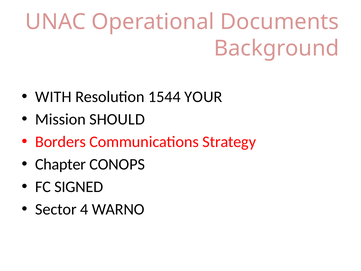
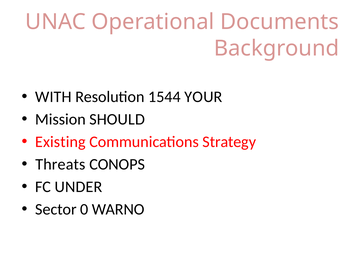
Borders: Borders -> Existing (60, 142)
Chapter: Chapter -> Threats (60, 164)
SIGNED: SIGNED -> UNDER (79, 187)
4: 4 -> 0 (84, 209)
